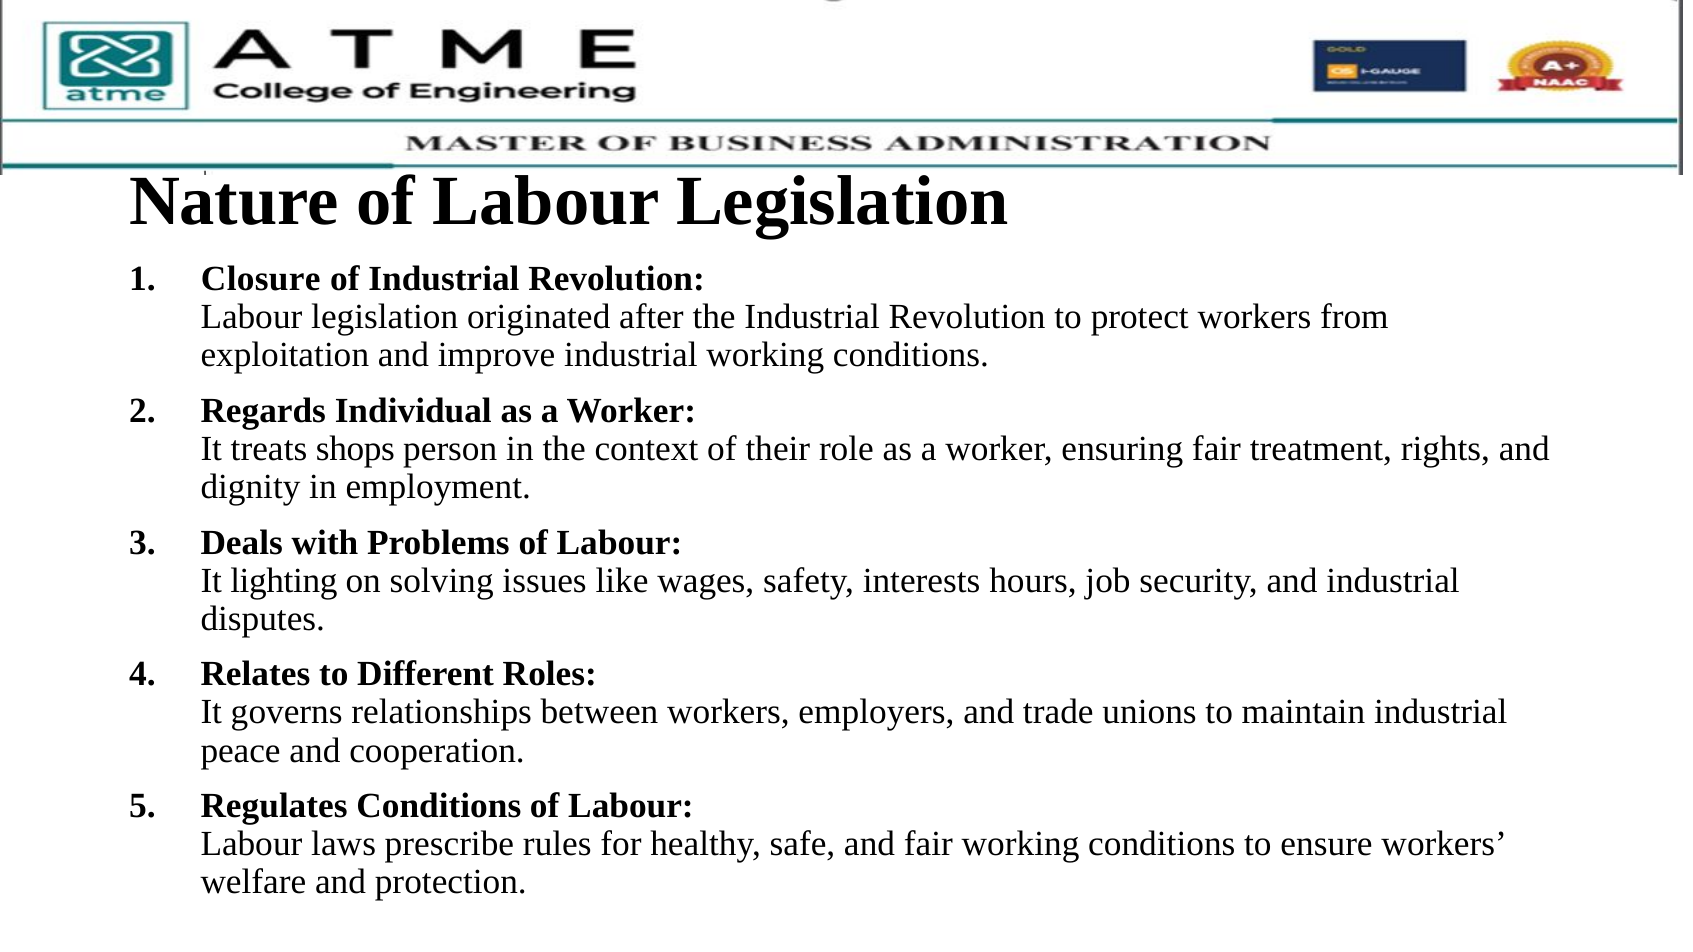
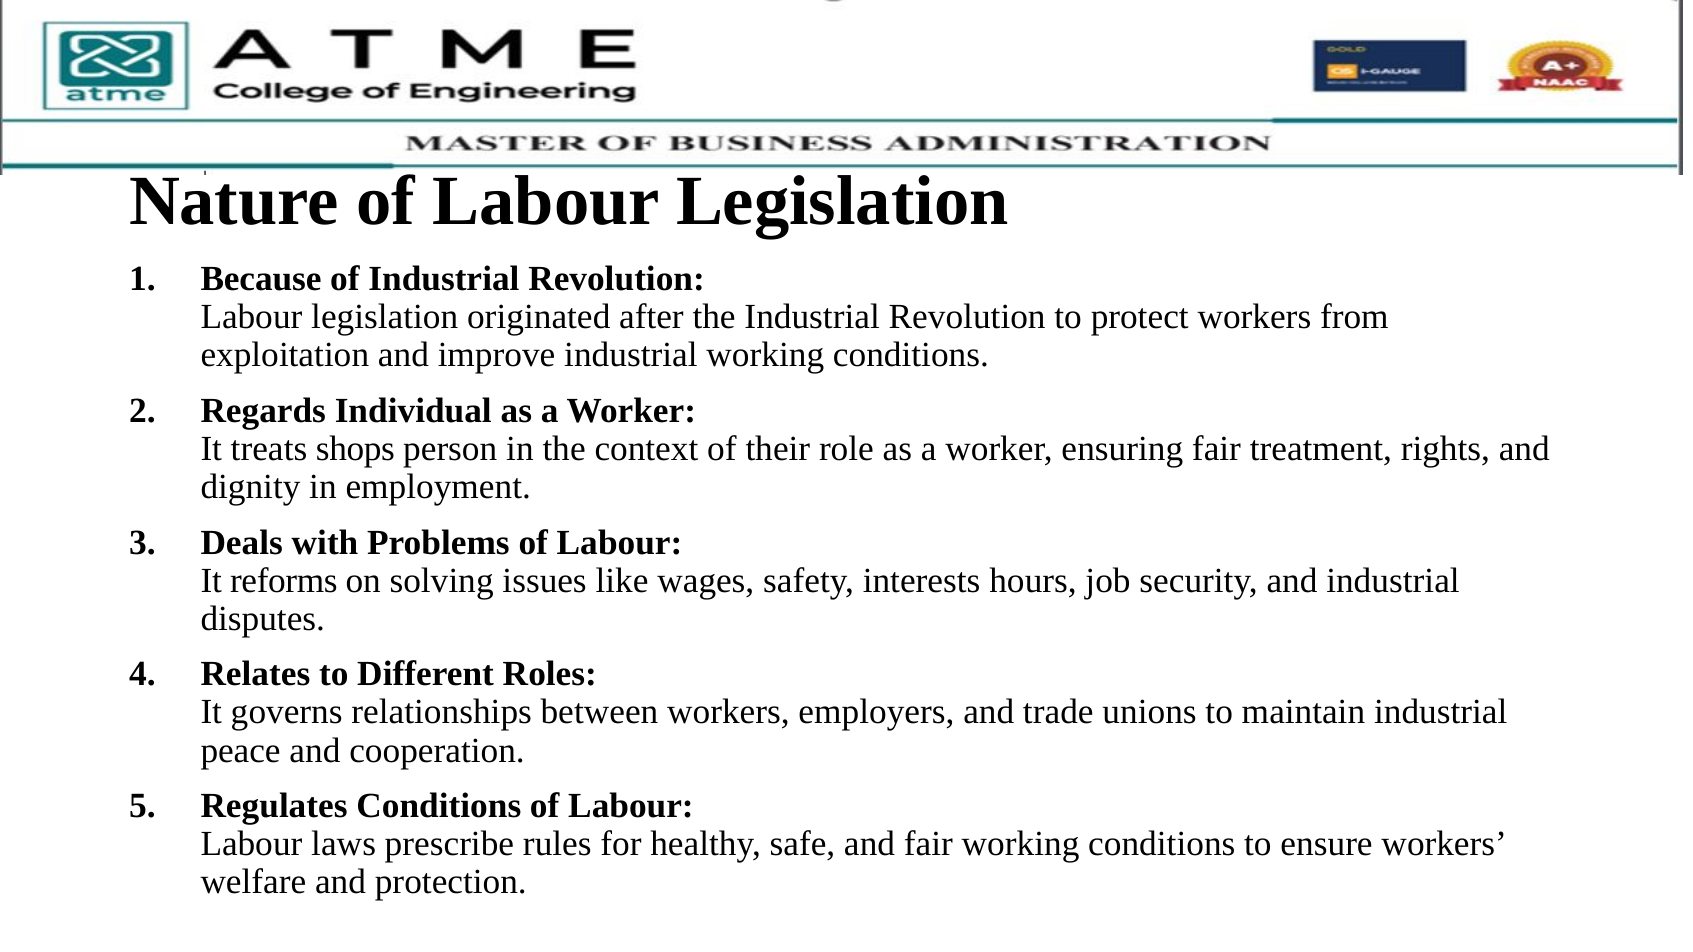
Closure: Closure -> Because (261, 279)
lighting: lighting -> reforms (284, 581)
